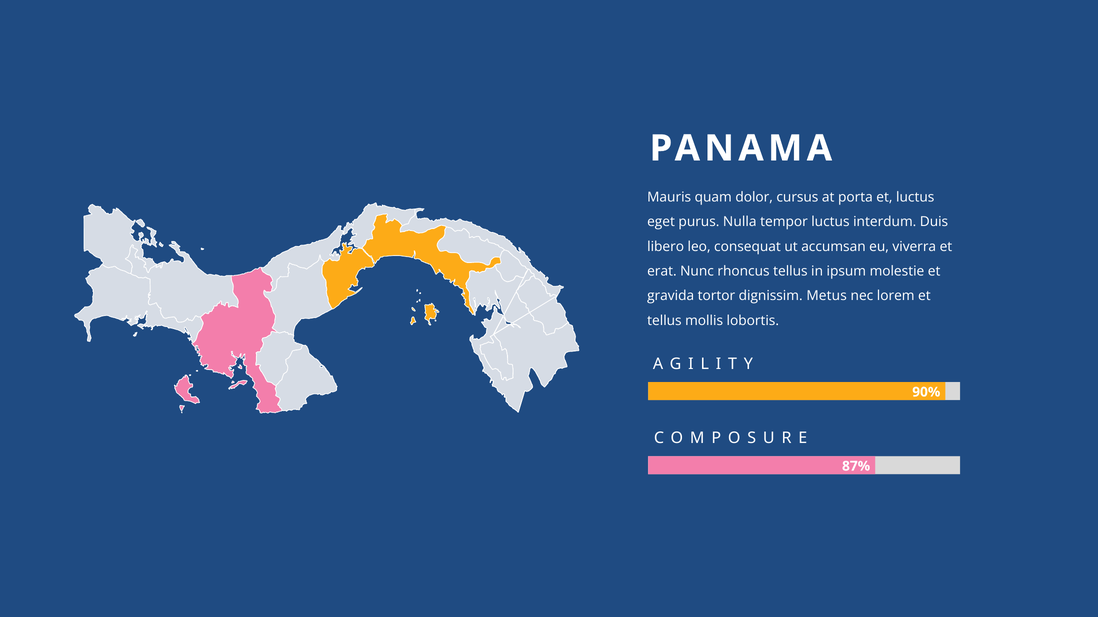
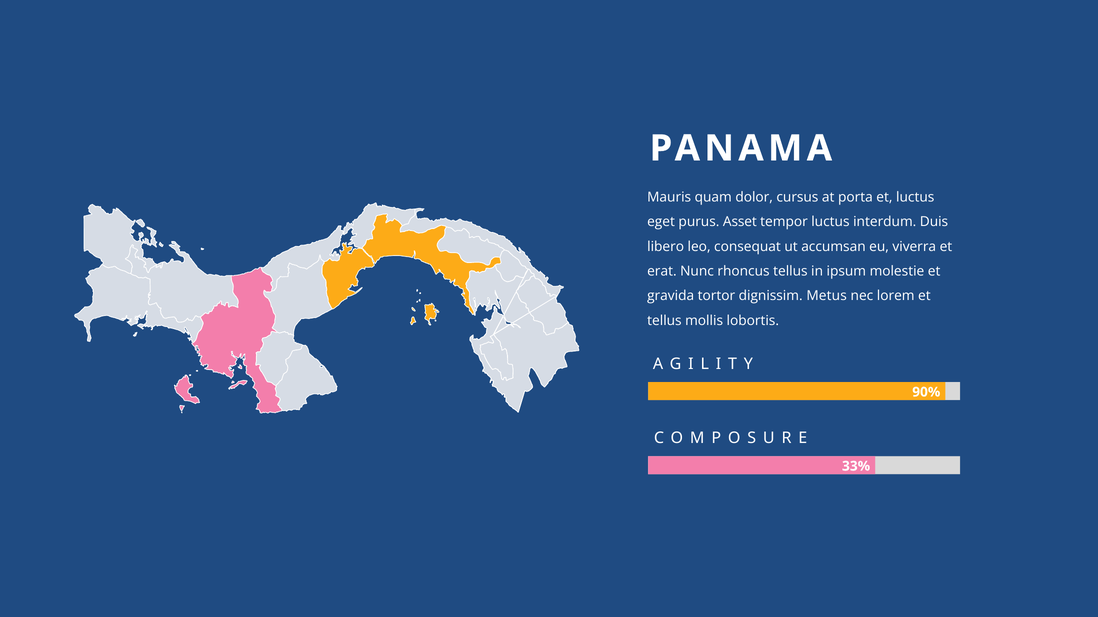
Nulla: Nulla -> Asset (740, 222)
87%: 87% -> 33% (856, 467)
